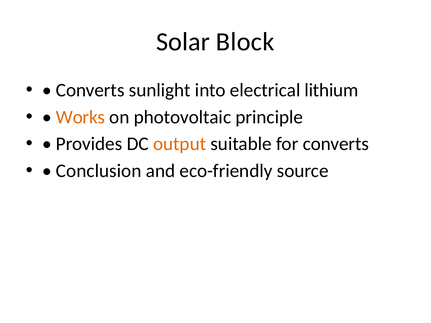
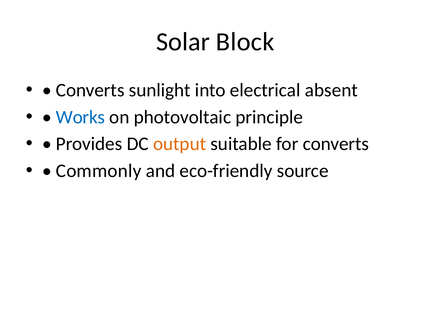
lithium: lithium -> absent (331, 90)
Works colour: orange -> blue (81, 117)
Conclusion: Conclusion -> Commonly (99, 171)
